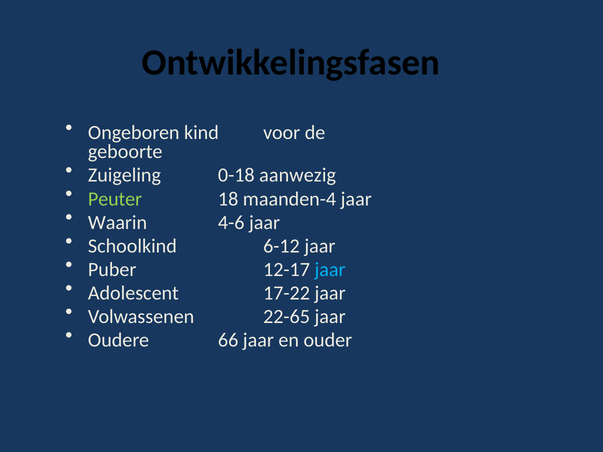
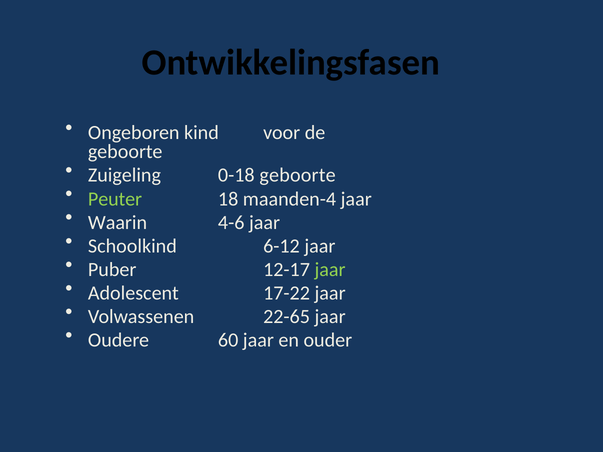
0-18 aanwezig: aanwezig -> geboorte (298, 175)
jaar colour: light blue -> light green (330, 270)
66: 66 -> 60 (228, 340)
